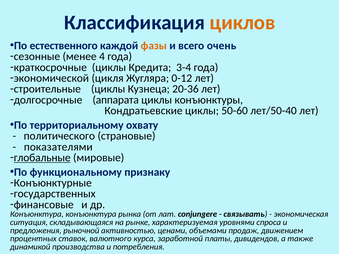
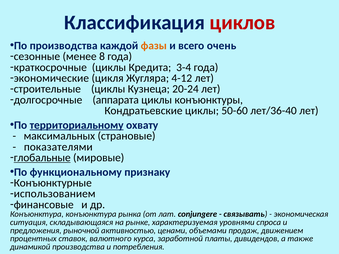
циклов colour: orange -> red (242, 23)
По естественного: естественного -> производства (64, 46)
4: 4 -> 8 (102, 57)
экономической: экономической -> экономические (51, 78)
0-12: 0-12 -> 4-12 (182, 78)
20-36: 20-36 -> 20-24 (185, 89)
лет/50-40: лет/50-40 -> лет/36-40 (274, 111)
территориальному underline: none -> present (77, 125)
политического: политического -> максимальных (59, 136)
государственных: государственных -> использованием (55, 194)
